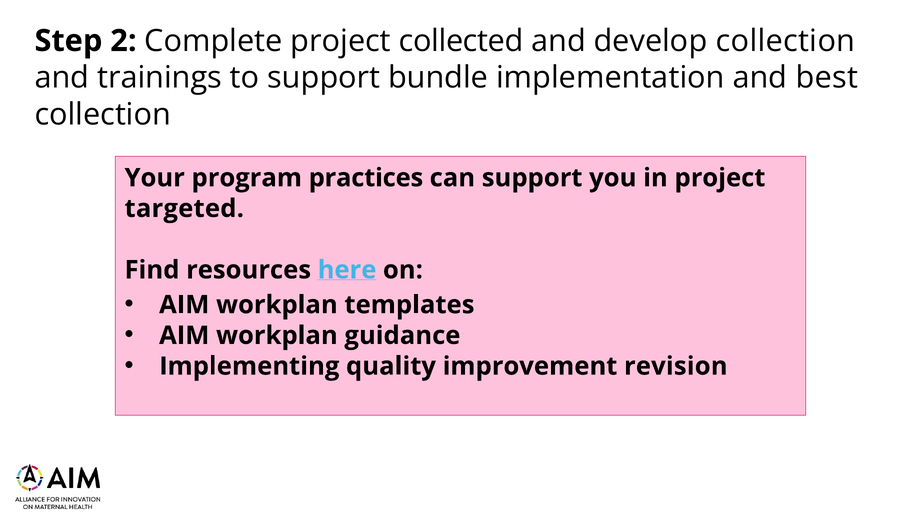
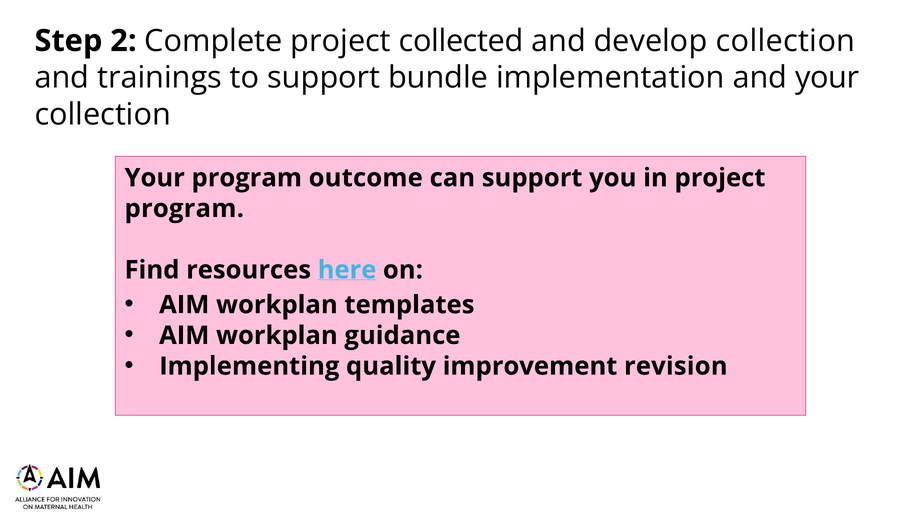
and best: best -> your (827, 78)
practices: practices -> outcome (366, 178)
targeted: targeted -> program (184, 209)
